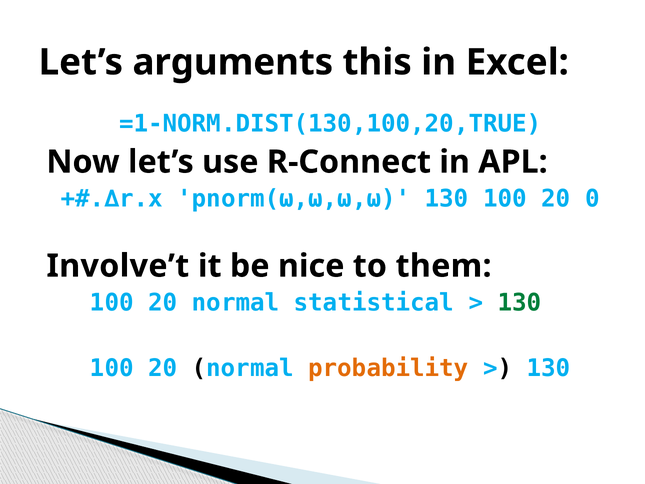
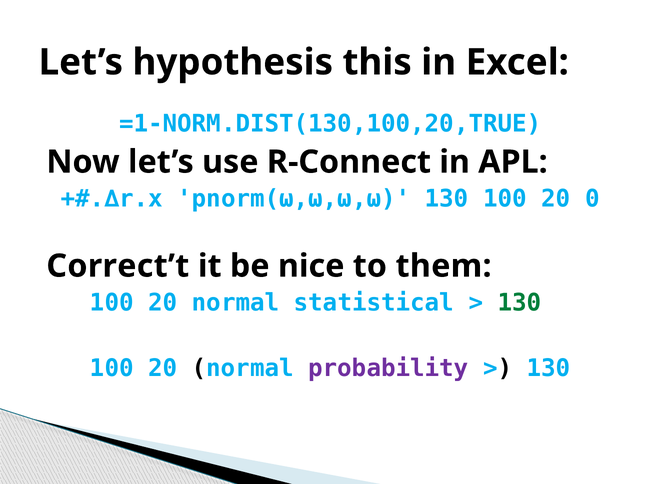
arguments: arguments -> hypothesis (233, 62)
Involve’t: Involve’t -> Correct’t (118, 266)
probability colour: orange -> purple (388, 368)
